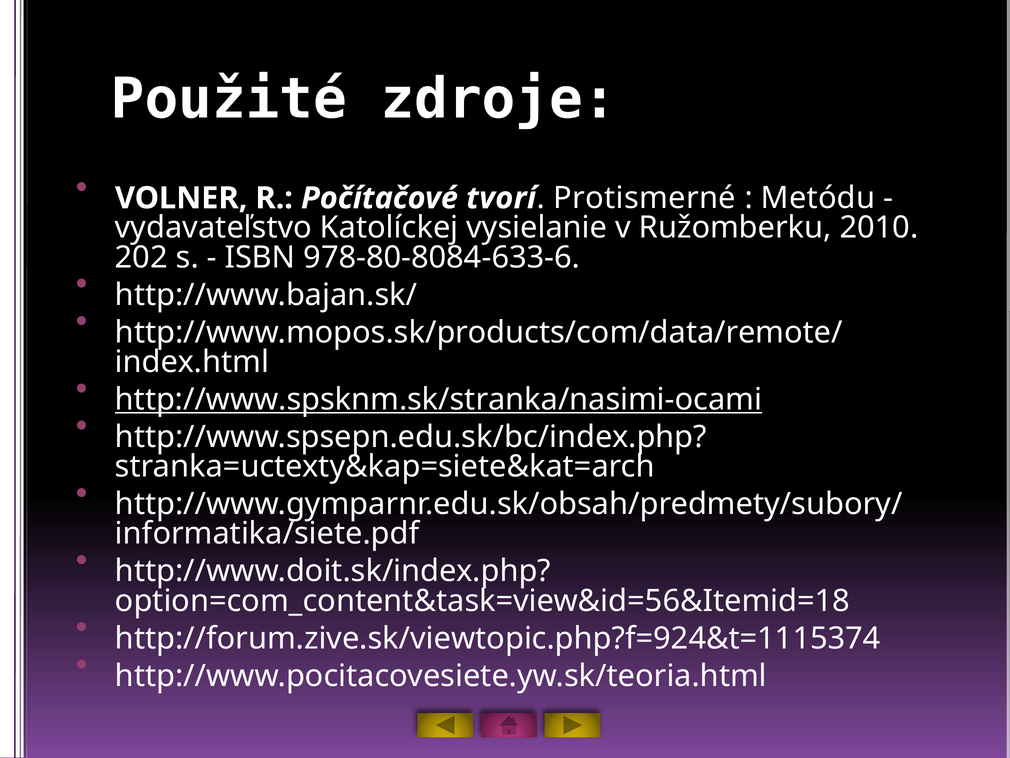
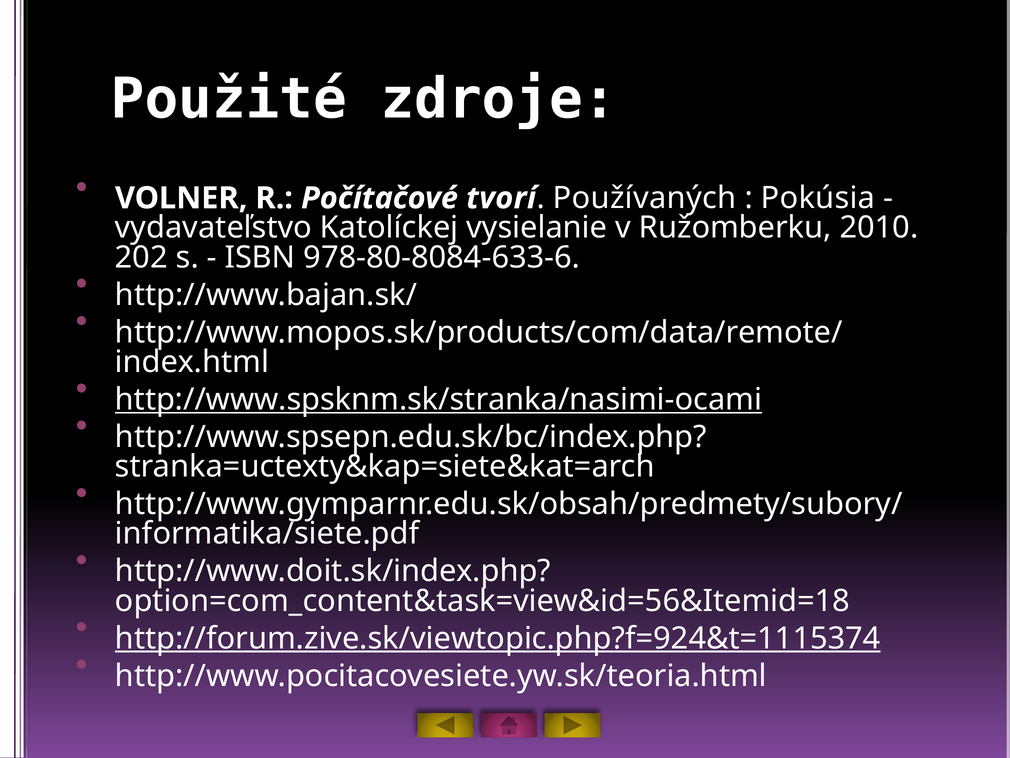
Protismerné: Protismerné -> Používaných (645, 198)
Metódu: Metódu -> Pokúsia (818, 198)
http://forum.zive.sk/viewtopic.php?f=924&t=1115374 underline: none -> present (498, 638)
